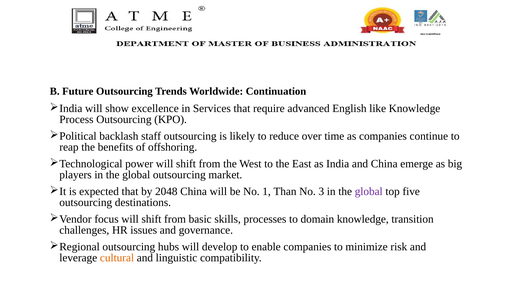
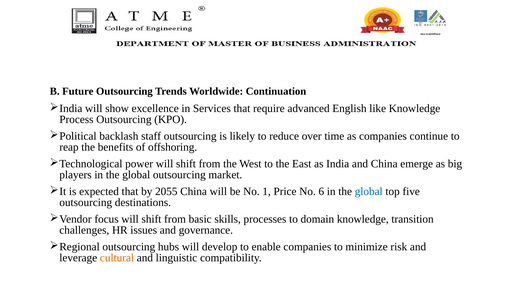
2048: 2048 -> 2055 (166, 191)
Than: Than -> Price (285, 191)
3: 3 -> 6 (321, 191)
global colour: purple -> blue (369, 191)
